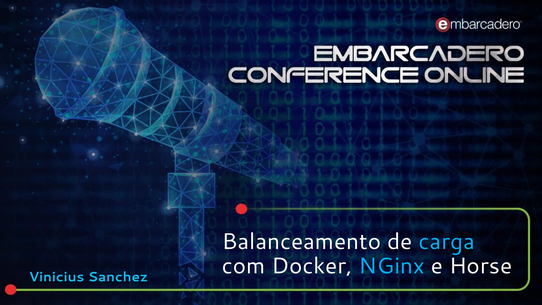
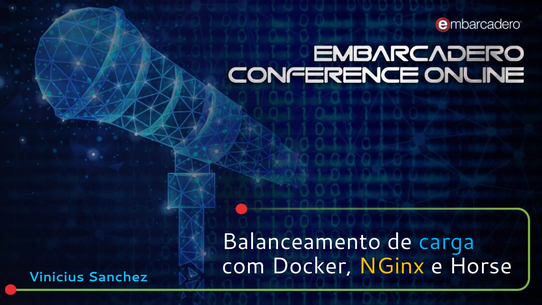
NGinx colour: light blue -> yellow (392, 266)
